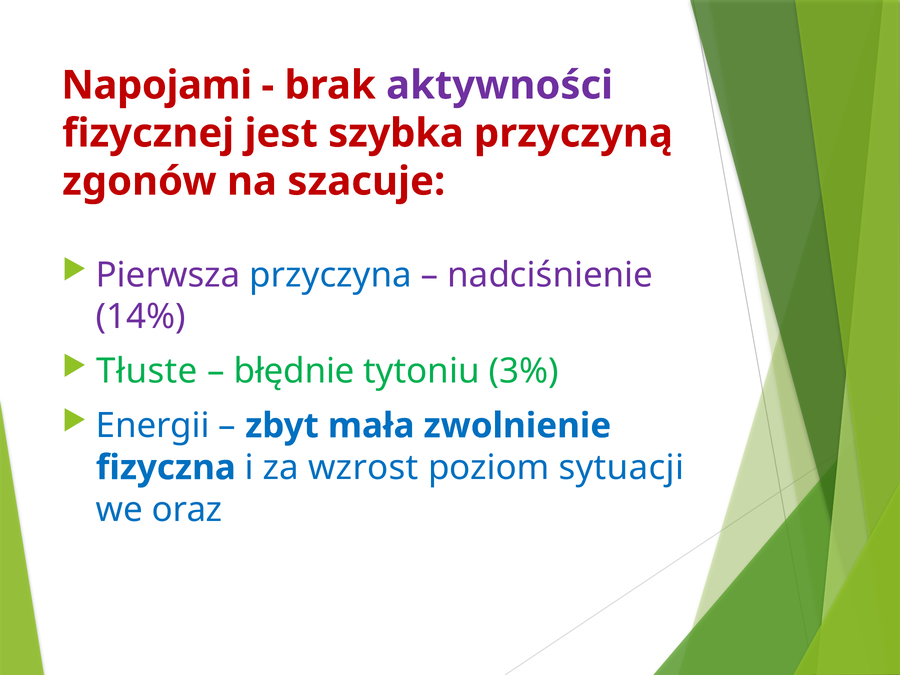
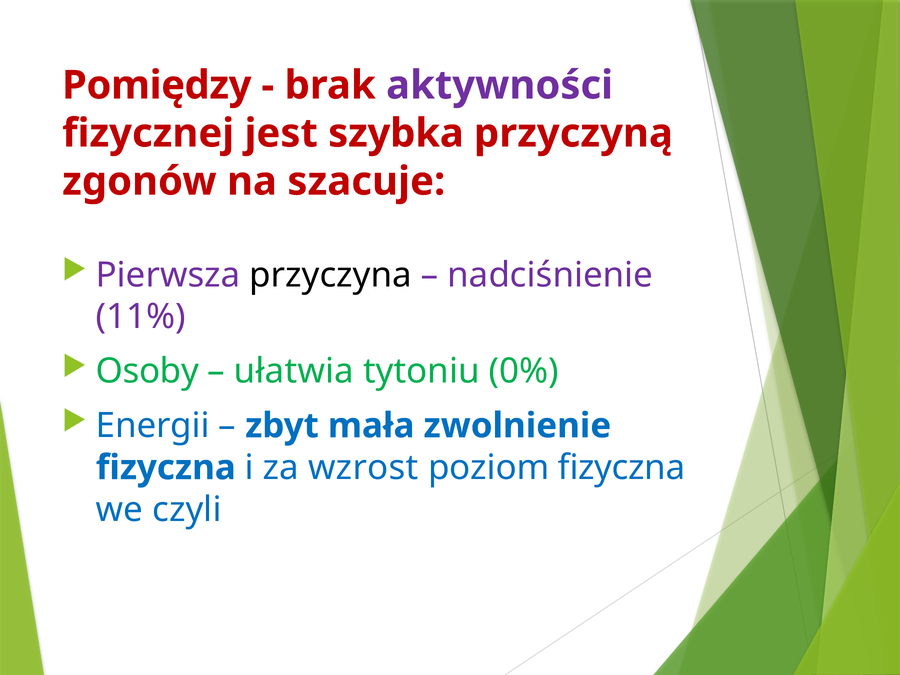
Napojami: Napojami -> Pomiędzy (157, 85)
przyczyna colour: blue -> black (331, 275)
14%: 14% -> 11% (141, 317)
Tłuste: Tłuste -> Osoby (147, 371)
błędnie: błędnie -> ułatwia (294, 371)
3%: 3% -> 0% (524, 371)
poziom sytuacji: sytuacji -> fizyczna (622, 468)
oraz: oraz -> czyli (187, 510)
